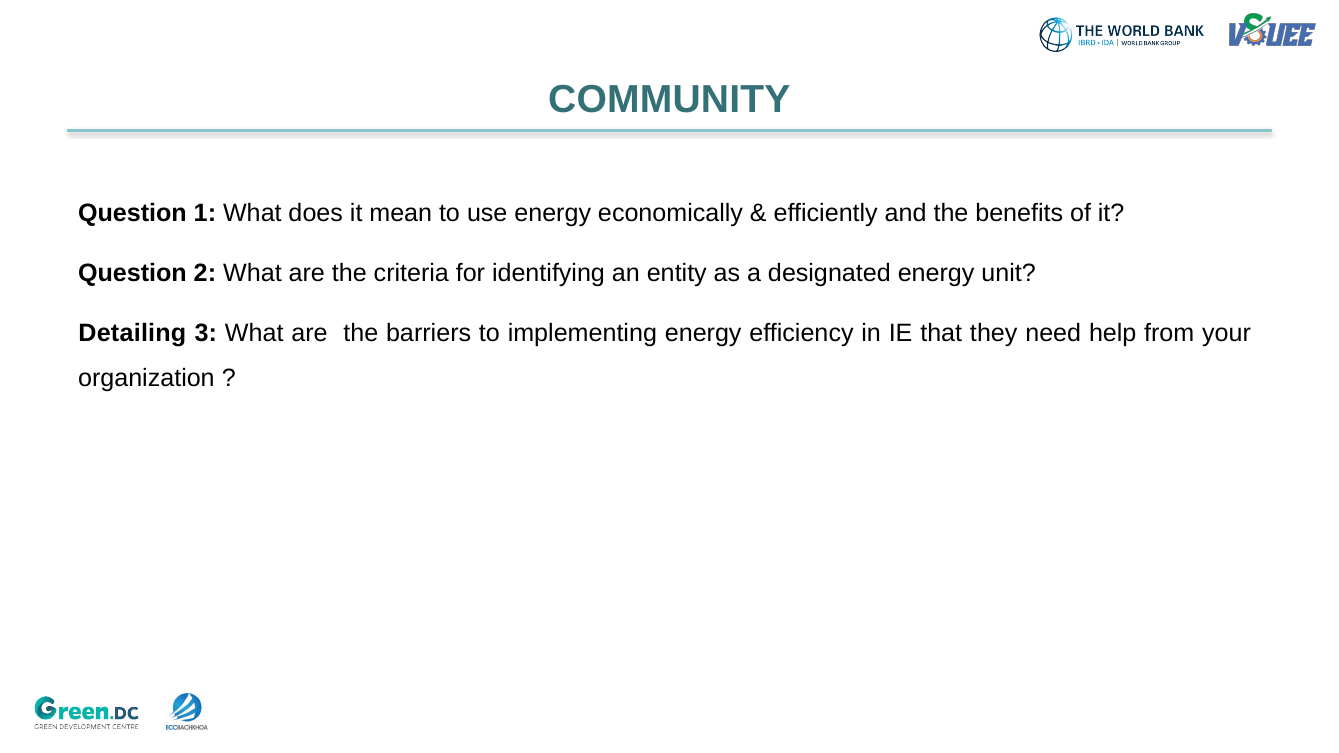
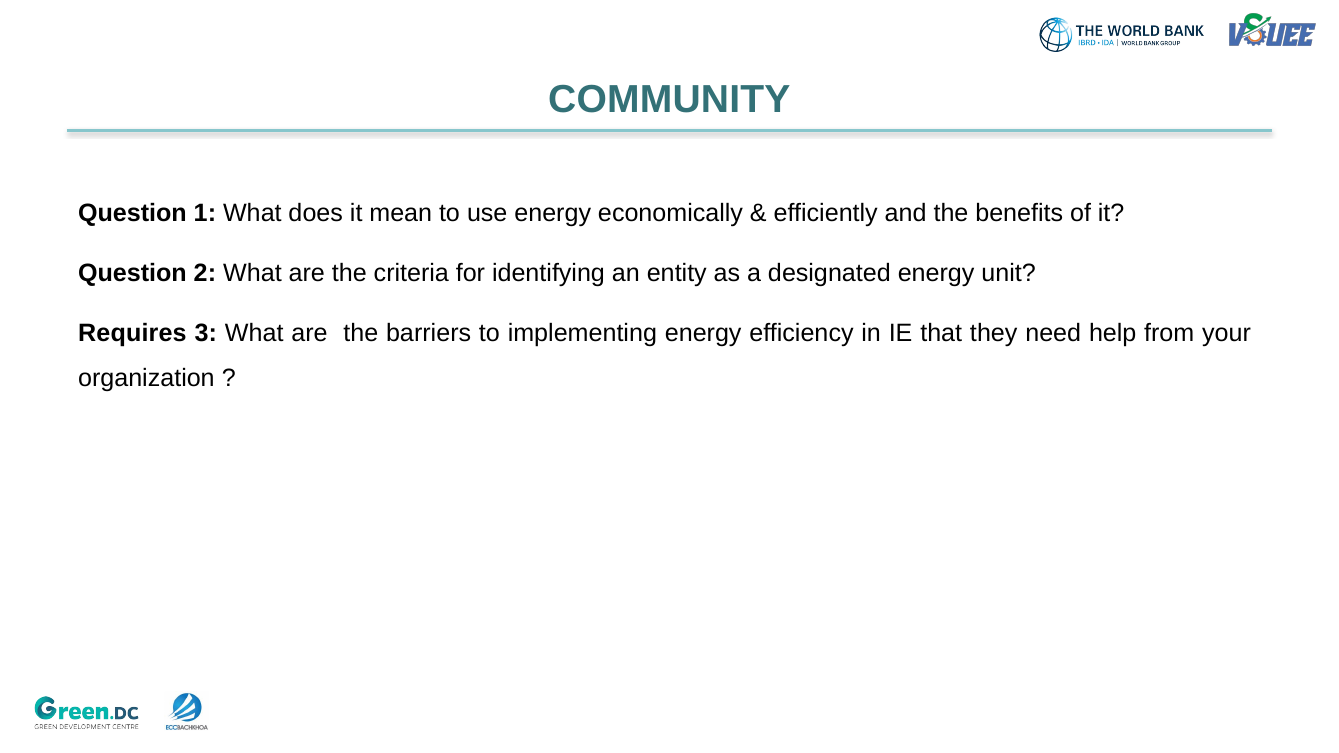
Detailing: Detailing -> Requires (132, 333)
